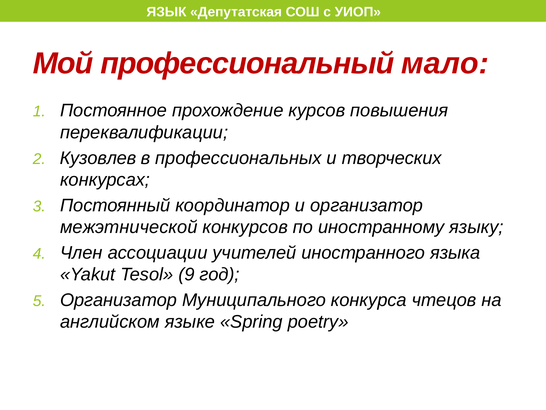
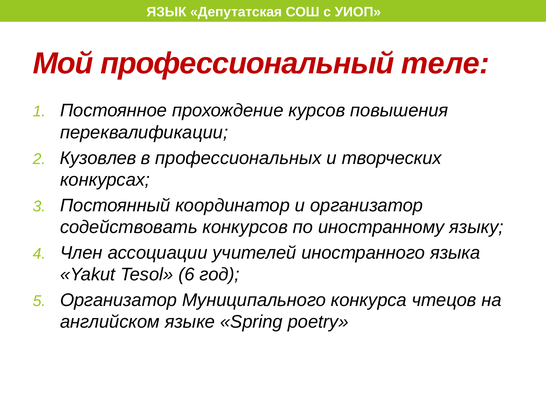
мало: мало -> теле (445, 64)
межэтнической: межэтнической -> содействовать (129, 227)
9: 9 -> 6 (186, 274)
